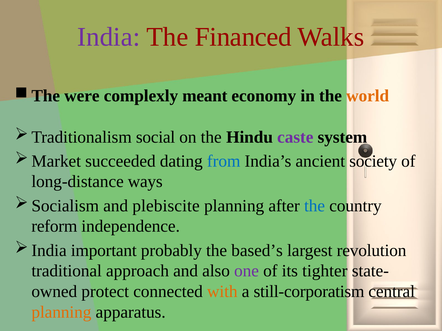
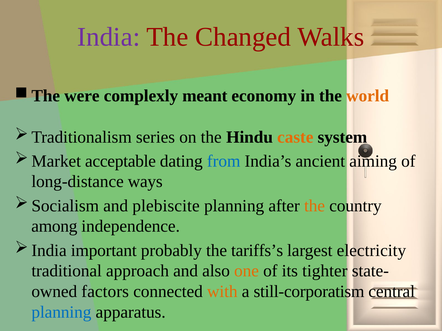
Financed: Financed -> Changed (243, 37)
social: social -> series (155, 137)
caste colour: purple -> orange (295, 137)
succeeded: succeeded -> acceptable (121, 161)
society: society -> aiming (373, 161)
the colour: blue -> orange (315, 206)
reform: reform -> among (54, 227)
based’s: based’s -> tariffs’s (257, 251)
revolution: revolution -> electricity (371, 251)
one colour: purple -> orange (247, 271)
protect: protect -> factors (105, 292)
planning colour: orange -> blue (61, 313)
